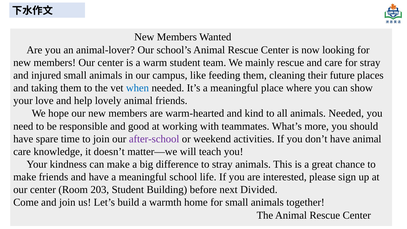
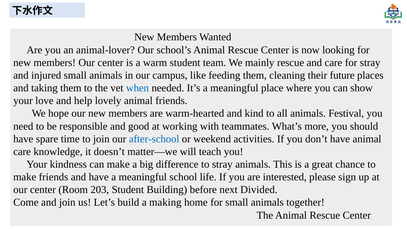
animals Needed: Needed -> Festival (346, 113)
after-school colour: purple -> blue (154, 139)
warmth: warmth -> making (165, 202)
